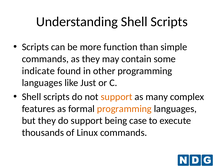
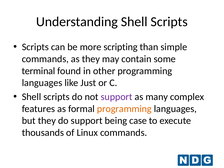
function: function -> scripting (121, 47)
indicate: indicate -> terminal (38, 71)
support colour: orange -> purple (117, 97)
